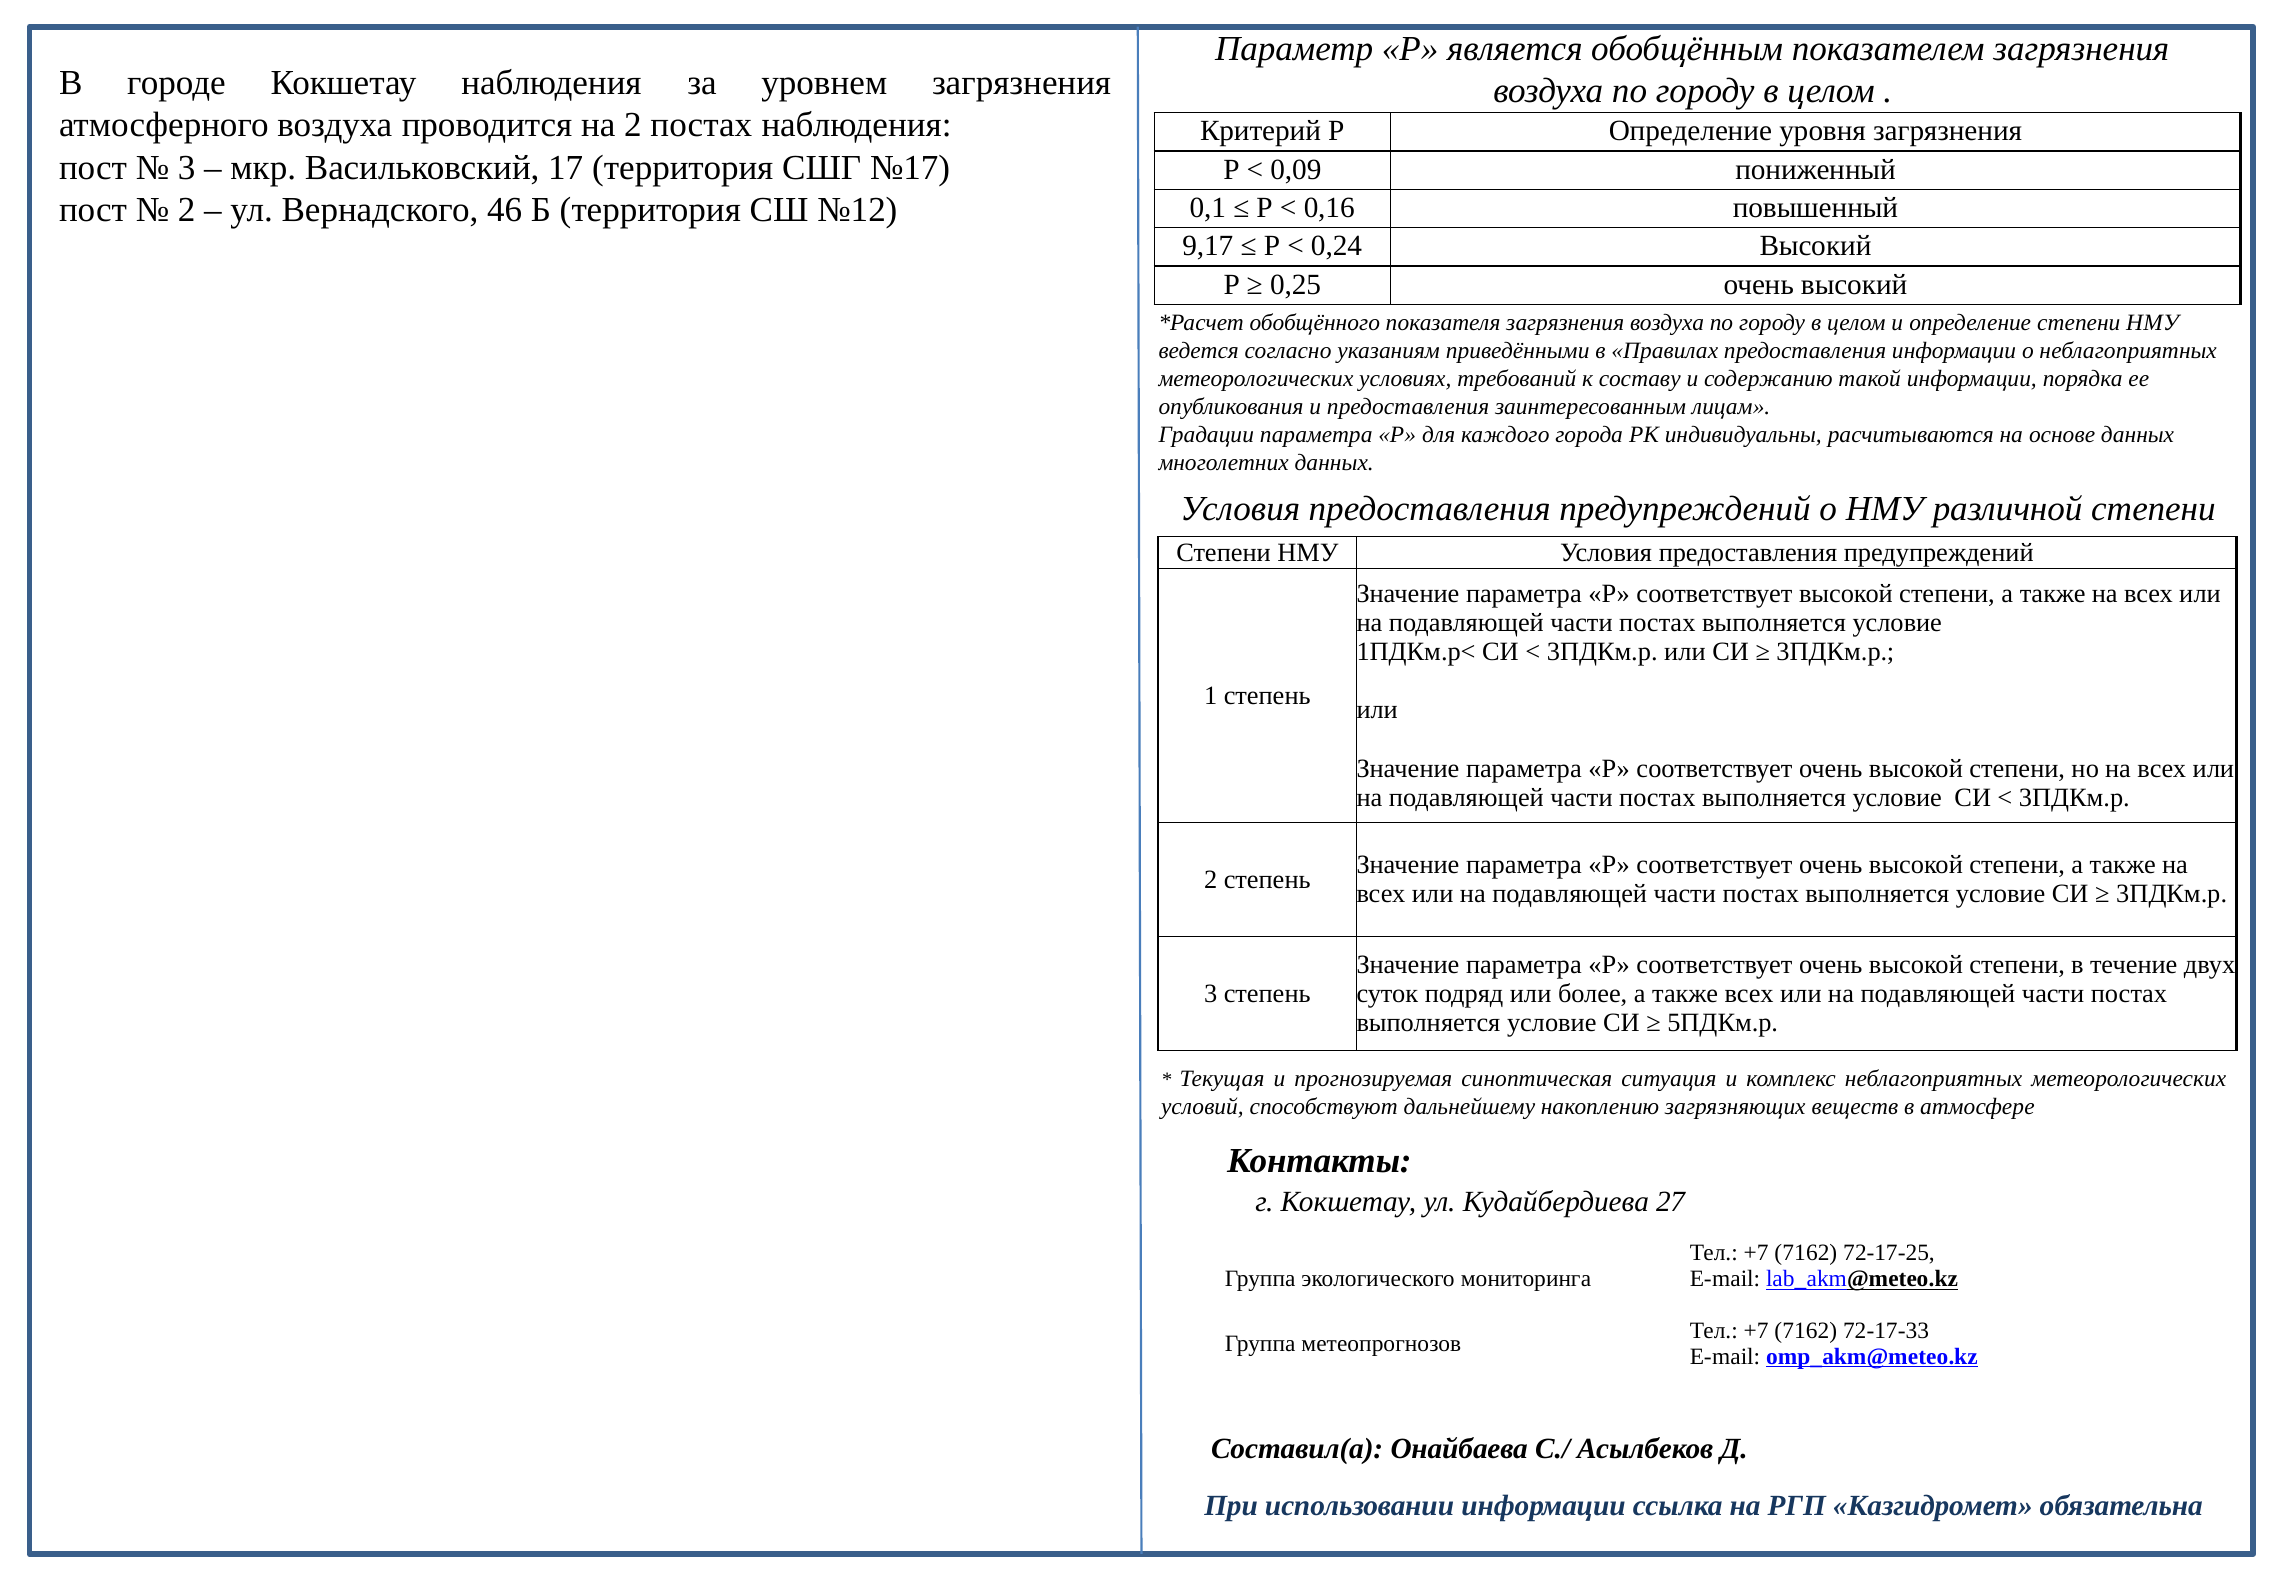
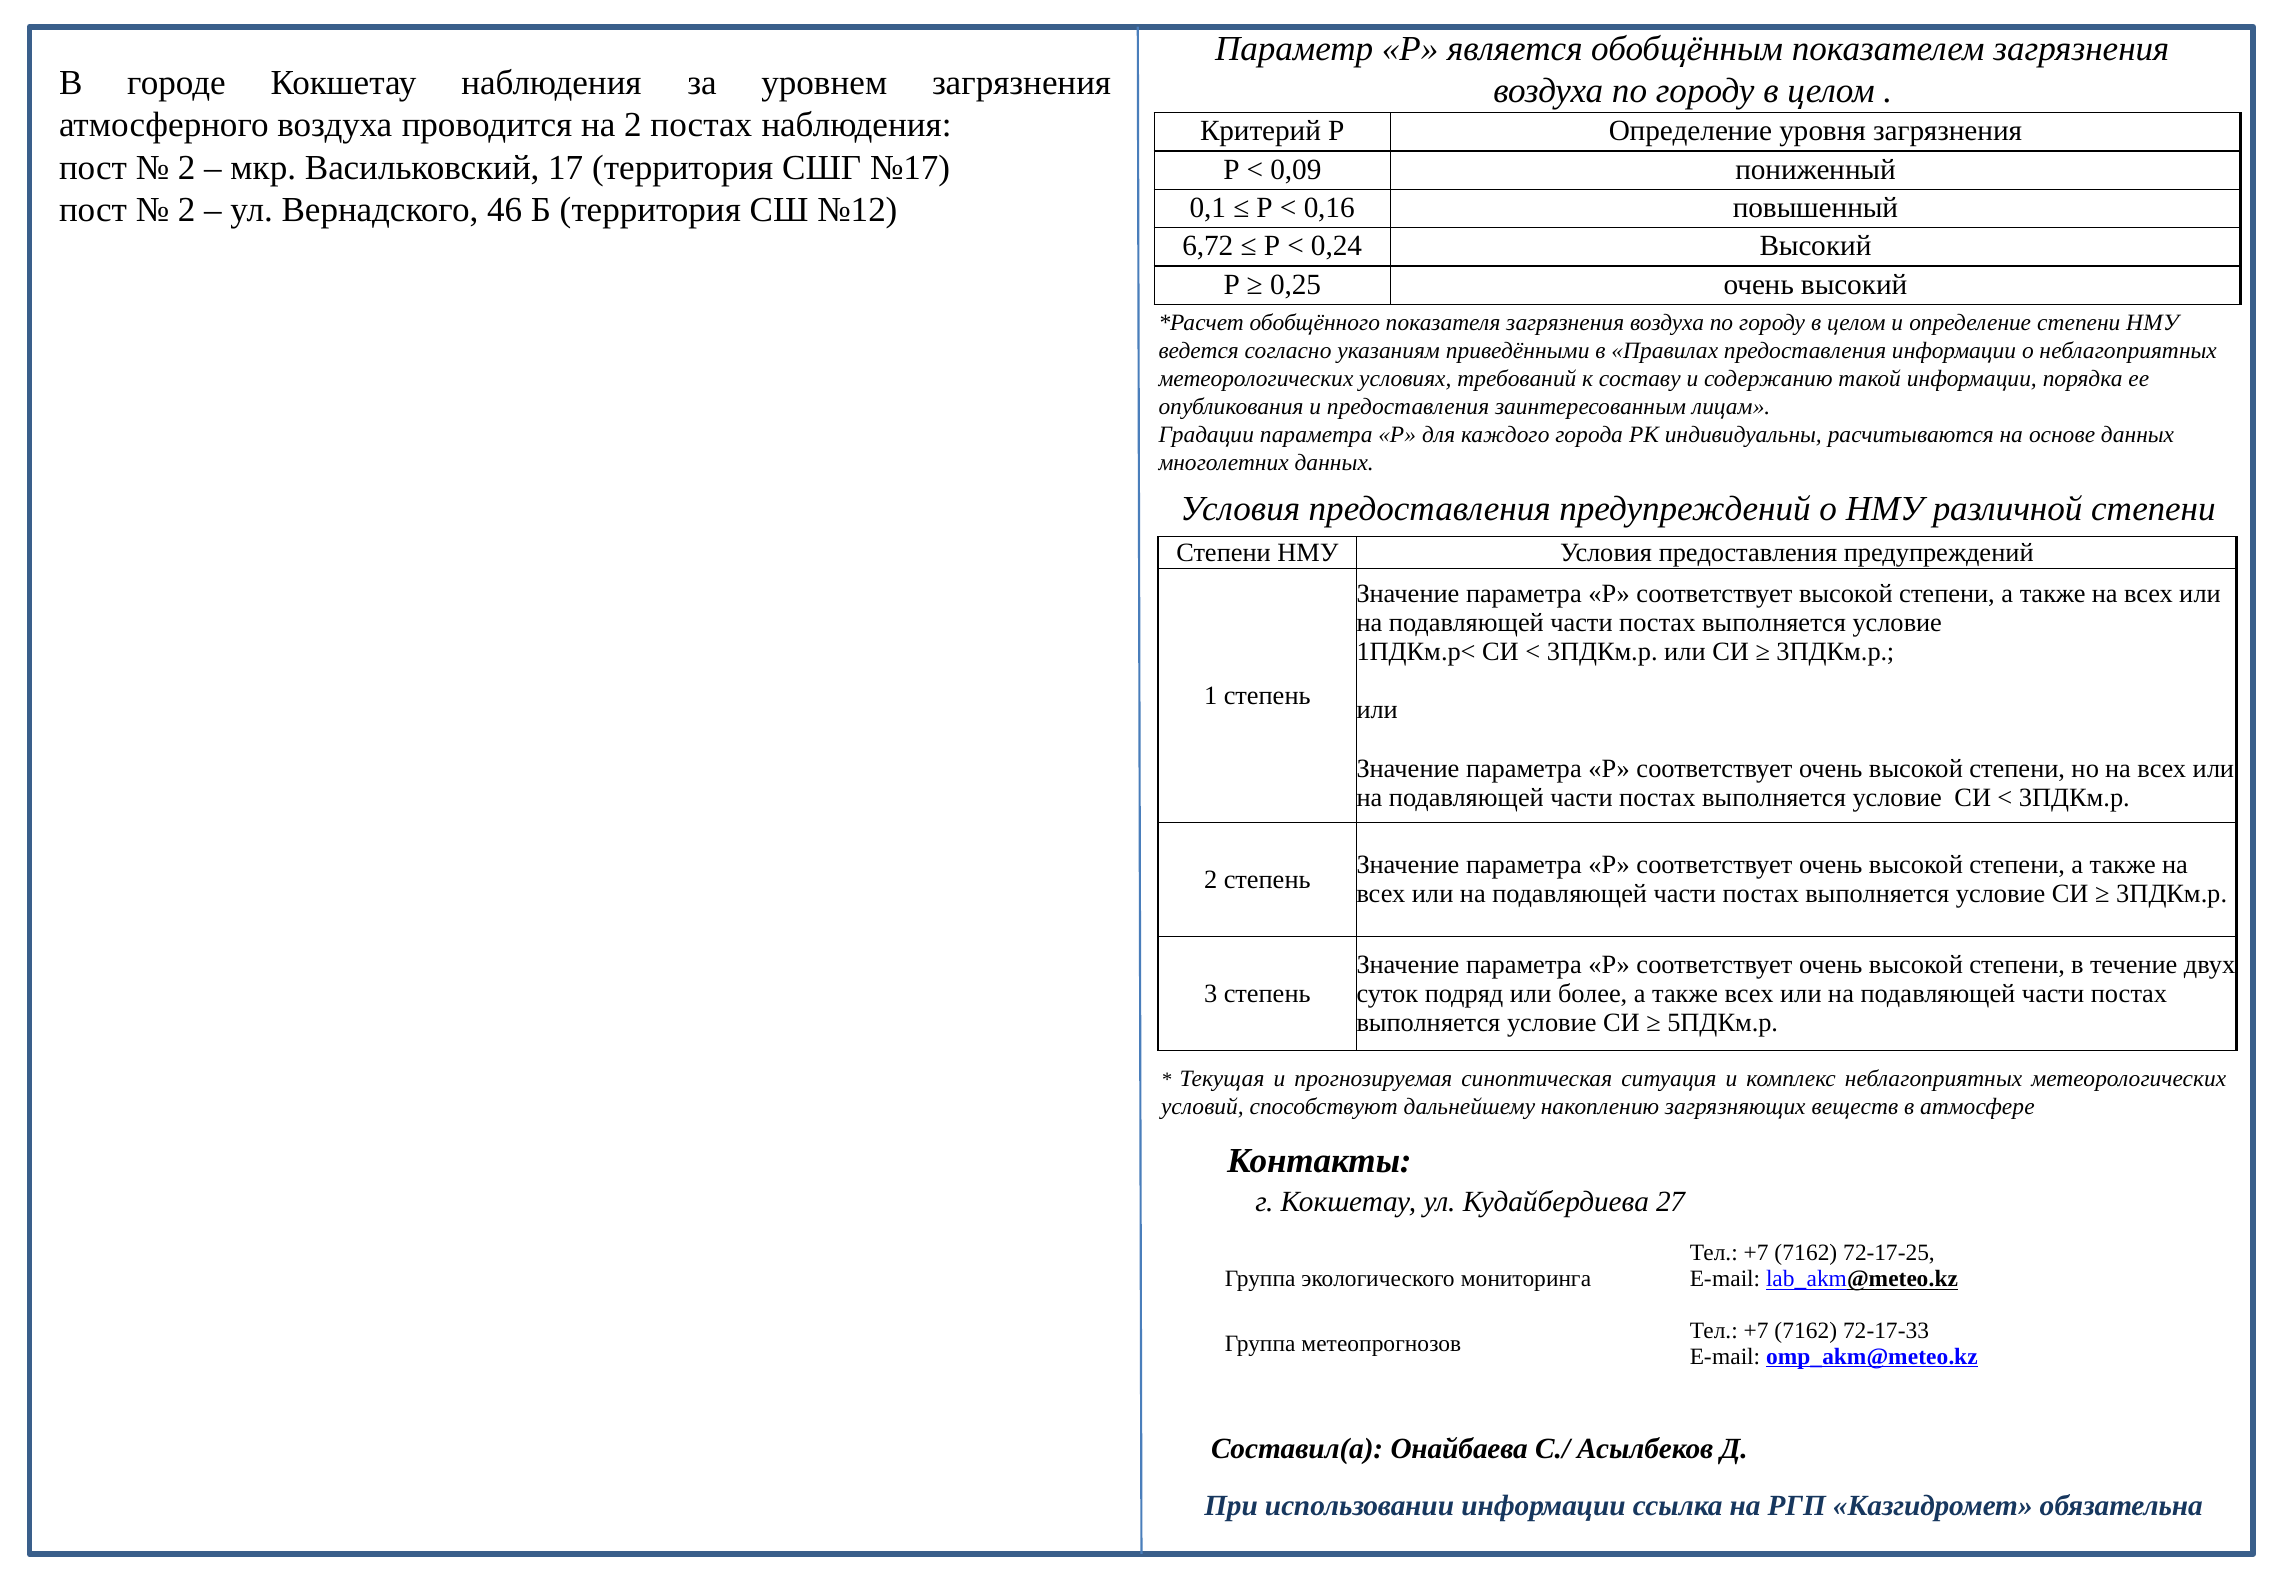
3: 3 -> 2 (187, 167)
9,17: 9,17 -> 6,72 (1208, 246)
